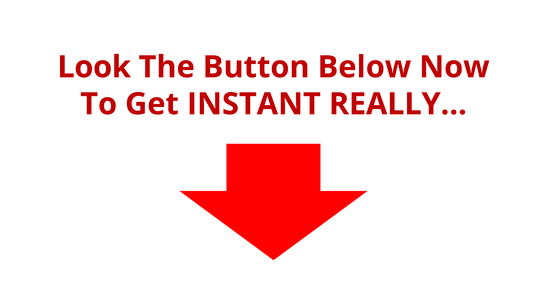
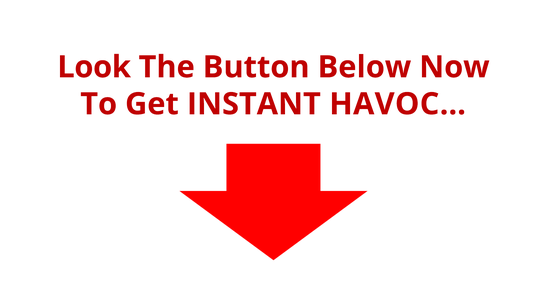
REALLY…: REALLY… -> HAVOC… (398, 104)
